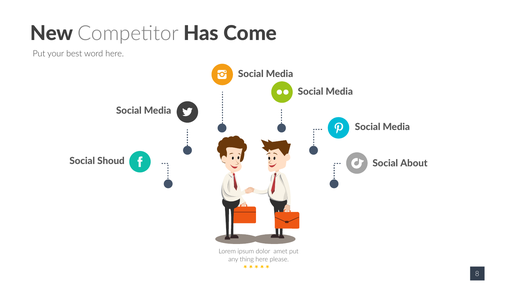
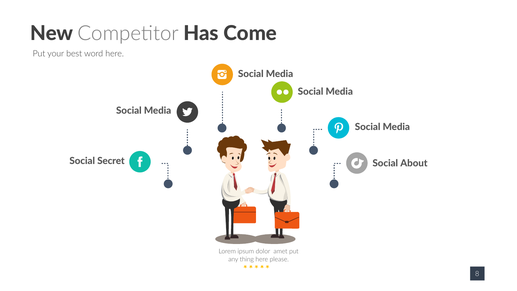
Shoud: Shoud -> Secret (111, 161)
